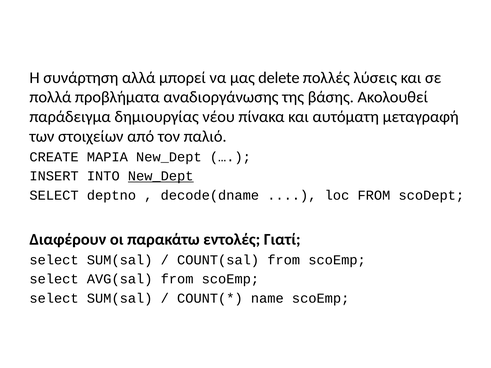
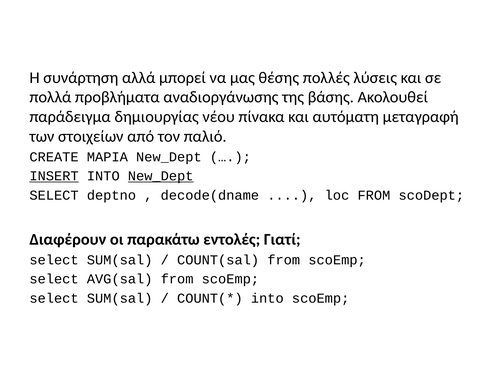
delete: delete -> θέσης (279, 78)
INSERT underline: none -> present (54, 176)
name: name -> into (267, 298)
